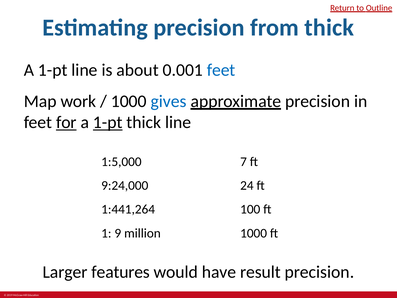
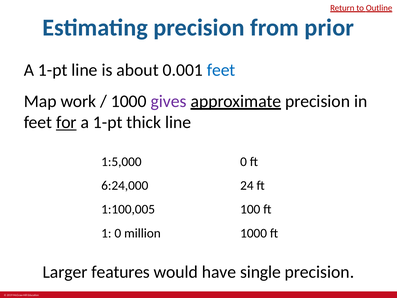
from thick: thick -> prior (329, 27)
gives colour: blue -> purple (169, 101)
1-pt underline: present -> none (108, 122)
1:5,000 7: 7 -> 0 (244, 162)
9:24,000: 9:24,000 -> 6:24,000 (125, 185)
1:441,264: 1:441,264 -> 1:100,005 (128, 209)
1 9: 9 -> 0 (118, 233)
result: result -> single (260, 272)
